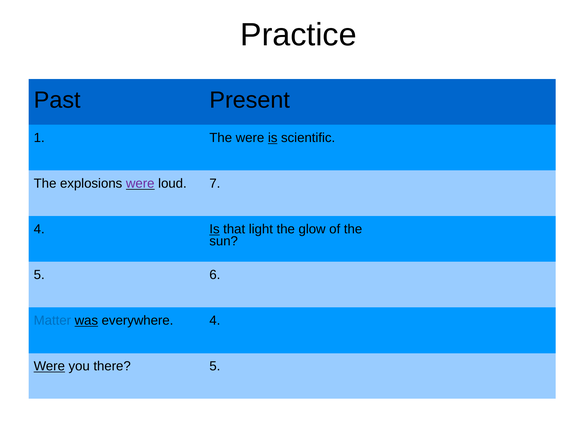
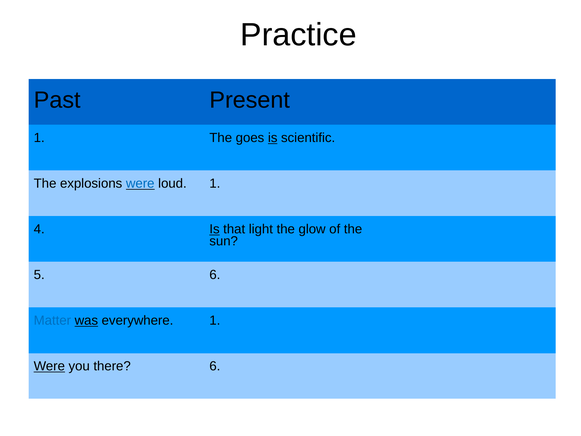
The were: were -> goes (250, 138)
were colour: purple -> blue (140, 183)
loud 7: 7 -> 1 (215, 183)
everywhere 4: 4 -> 1 (215, 320)
there 5: 5 -> 6 (215, 366)
